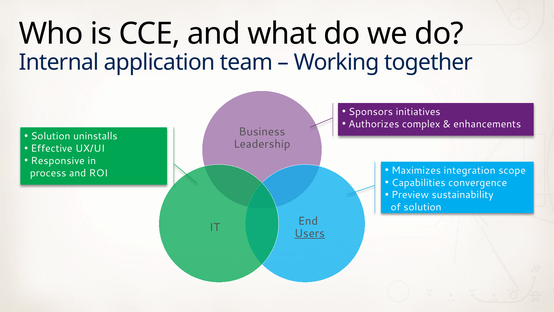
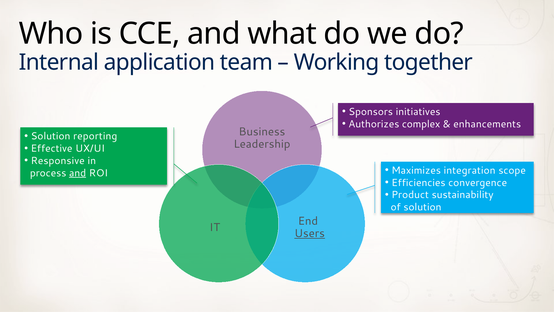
uninstalls: uninstalls -> reporting (95, 136)
and underline: none -> present (78, 173)
Capabilities: Capabilities -> Efficiencies (418, 182)
Preview: Preview -> Product (410, 195)
